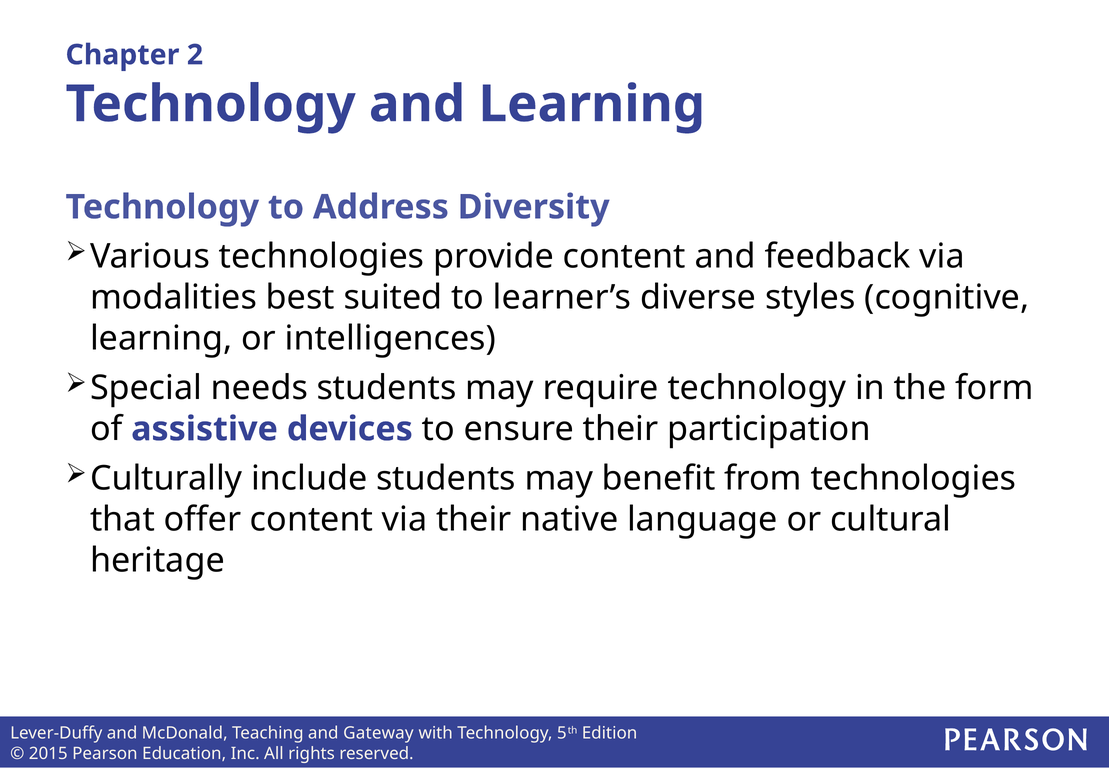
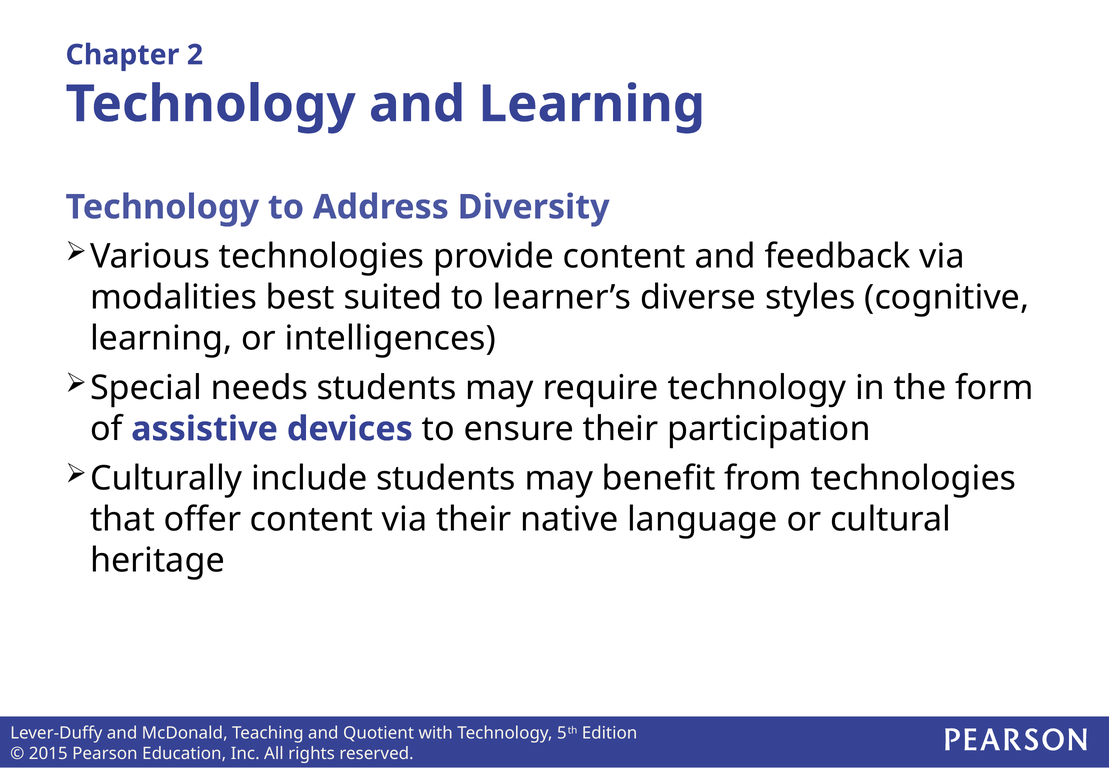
Gateway: Gateway -> Quotient (379, 733)
